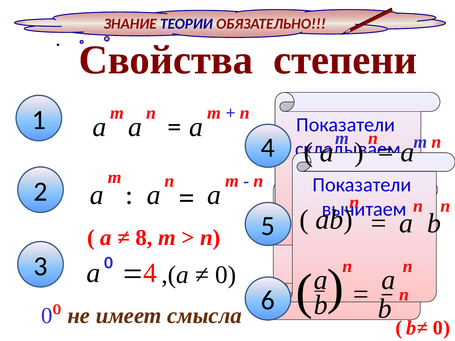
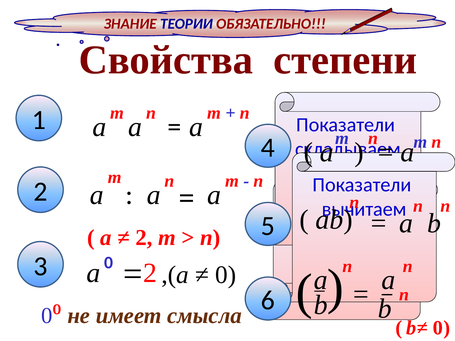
8: 8 -> 2 (144, 238)
а 4: 4 -> 2 (150, 273)
